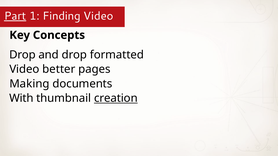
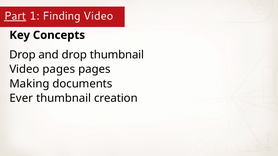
drop formatted: formatted -> thumbnail (117, 55)
Video better: better -> pages (59, 69)
With: With -> Ever (21, 98)
creation underline: present -> none (116, 98)
